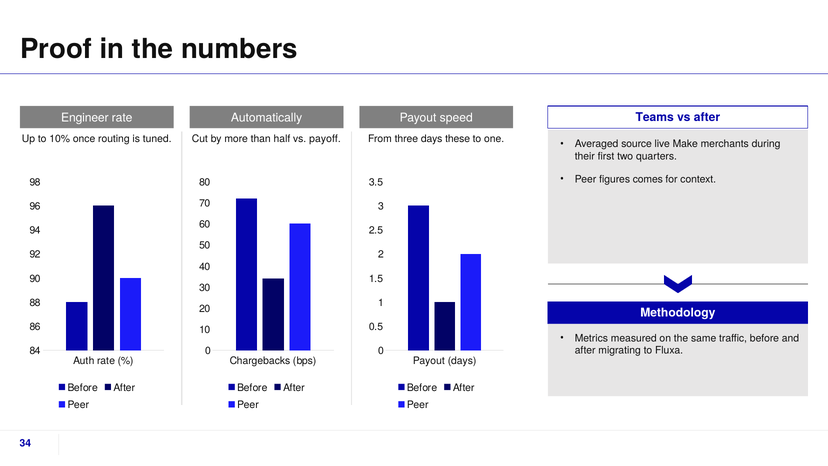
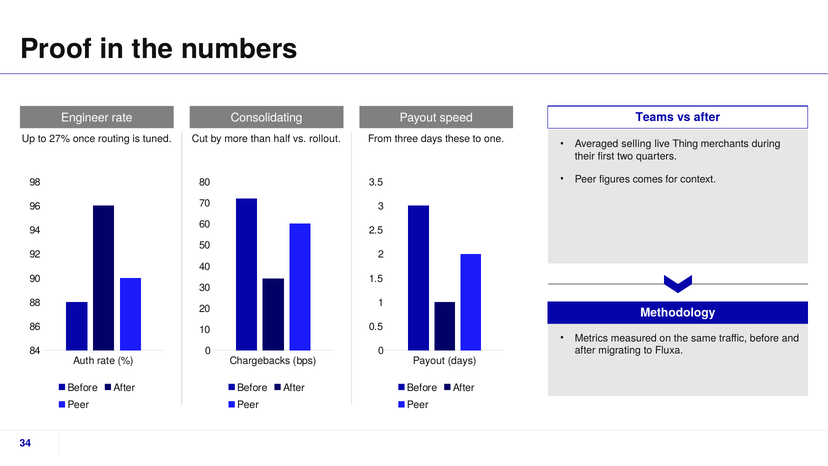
Automatically: Automatically -> Consolidating (267, 118)
10%: 10% -> 27% (60, 139)
payoff: payoff -> rollout (325, 139)
source: source -> selling (636, 144)
Make: Make -> Thing (685, 144)
